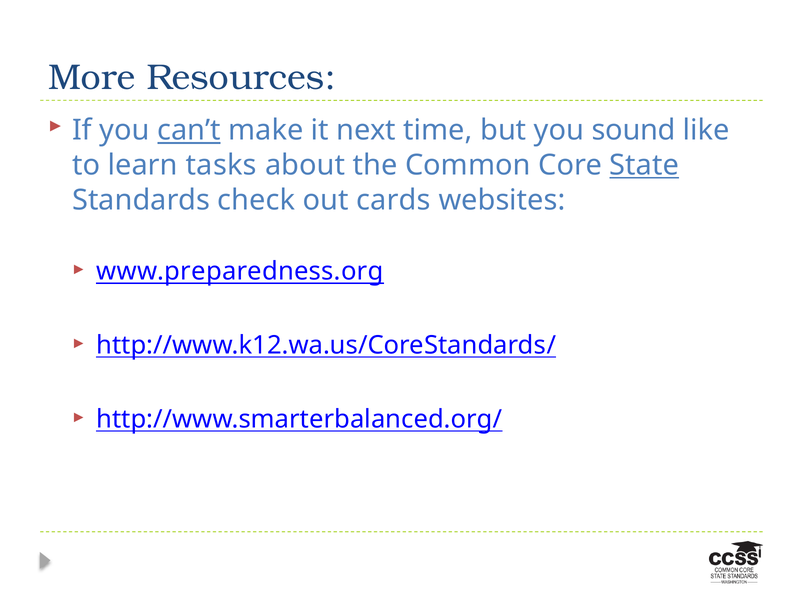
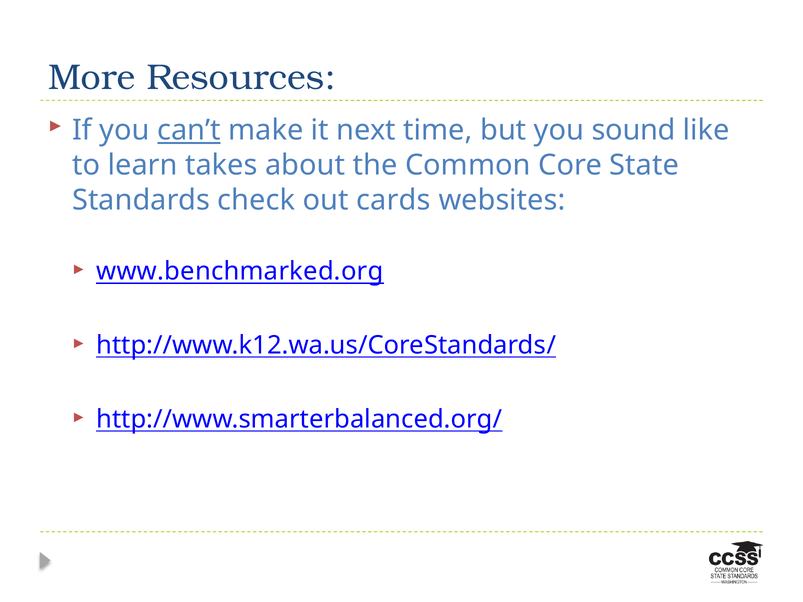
tasks: tasks -> takes (221, 165)
State underline: present -> none (644, 165)
www.preparedness.org: www.preparedness.org -> www.benchmarked.org (240, 272)
